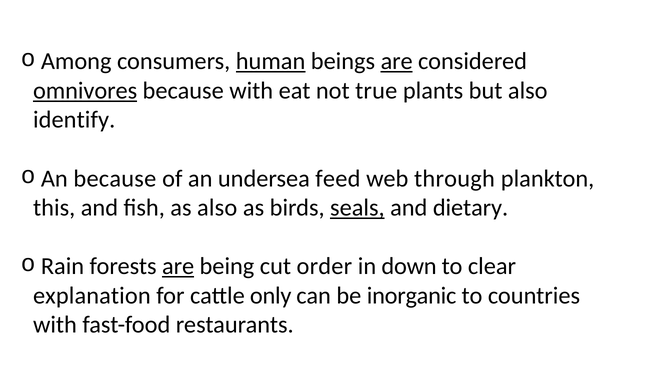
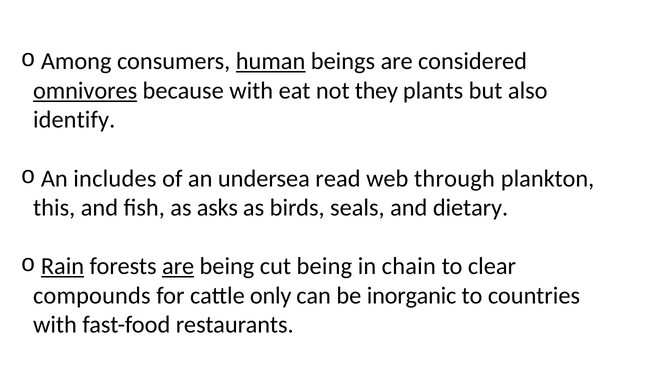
are underline: present -> none (397, 61)
true: true -> they (376, 91)
An because: because -> includes (115, 178)
feed: feed -> read (338, 178)
as also: also -> asks (217, 208)
seals underline: present -> none (357, 208)
Rain underline: none -> present (63, 266)
cut order: order -> being (324, 266)
down: down -> chain (409, 266)
explanation: explanation -> compounds (92, 295)
